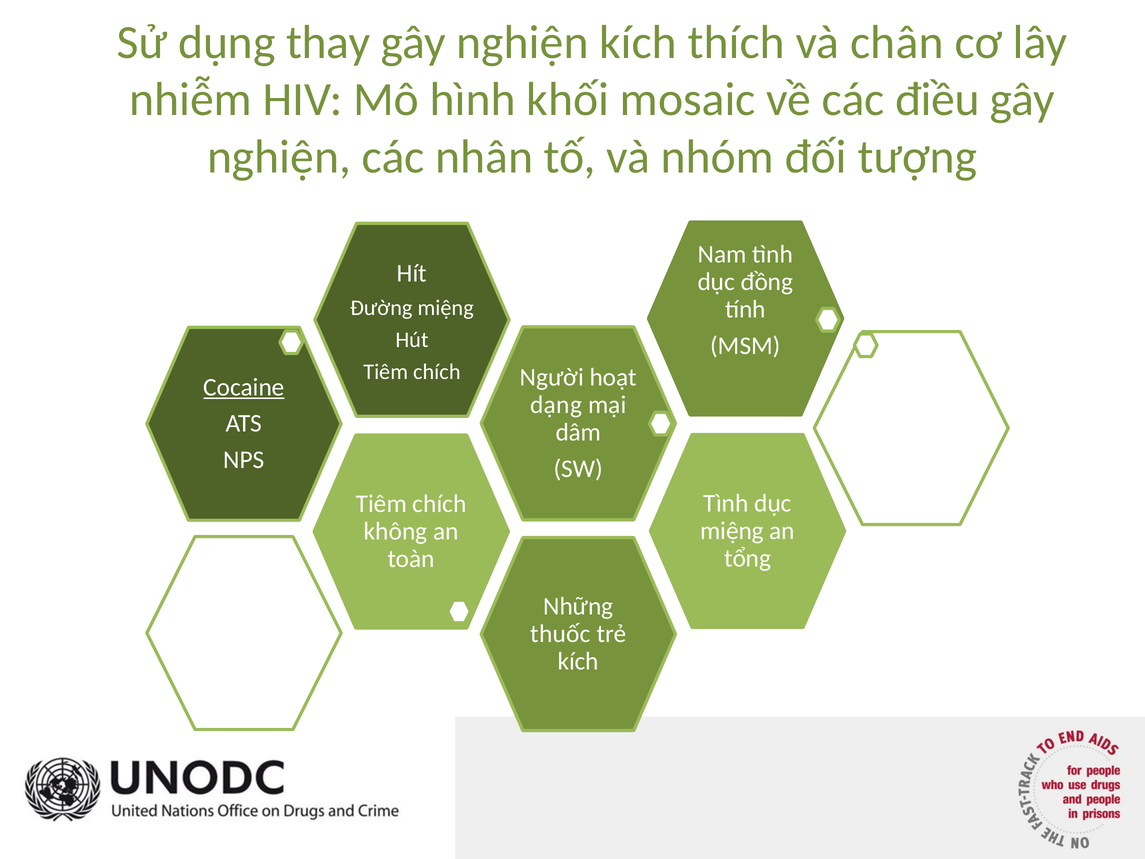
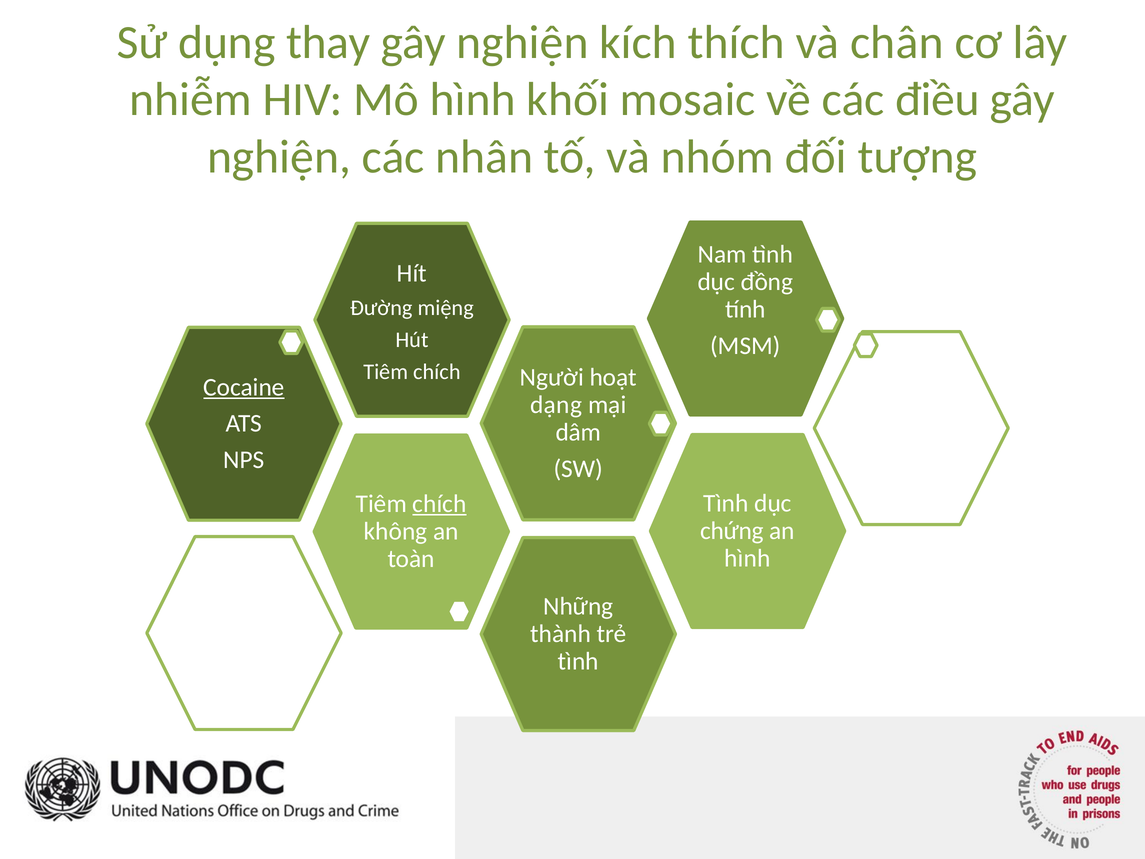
chích underline: none -> present (439, 504)
miệng: miệng -> chứng (732, 531)
tổng: tổng -> hình (747, 558)
thuốc: thuốc -> thành (561, 634)
kích: kích -> tình (578, 661)
